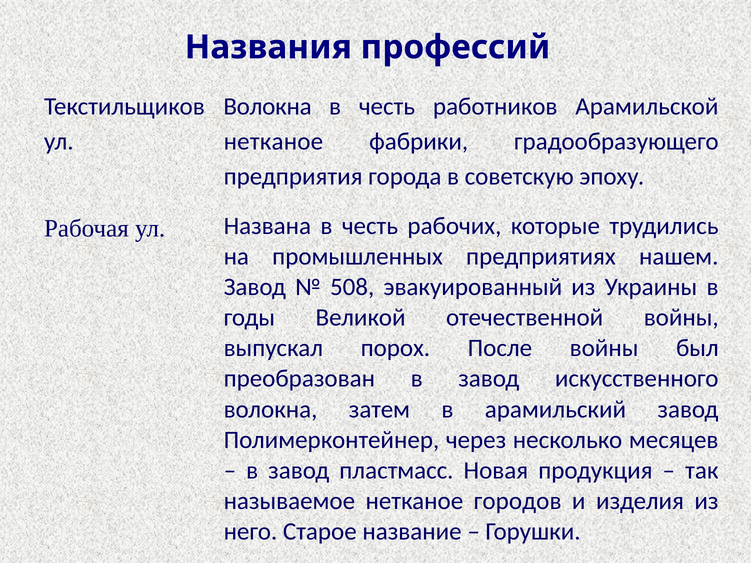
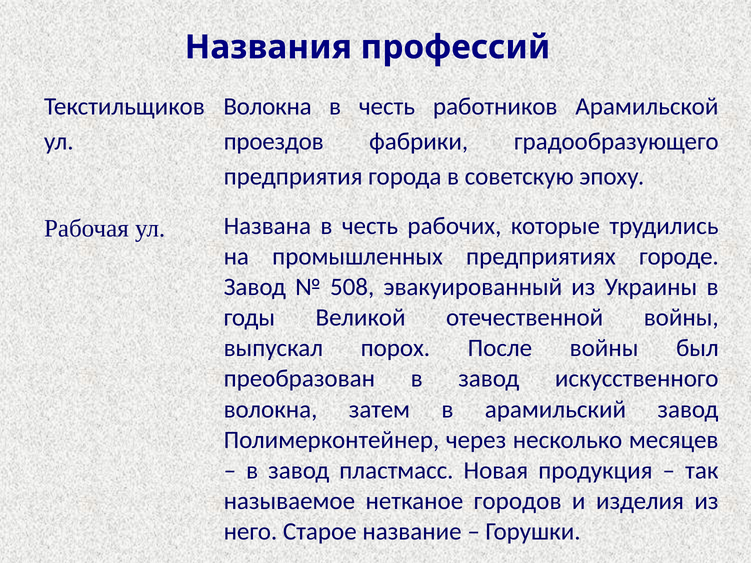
нетканое: нетканое -> проездов (274, 142)
нашем: нашем -> городе (679, 257)
